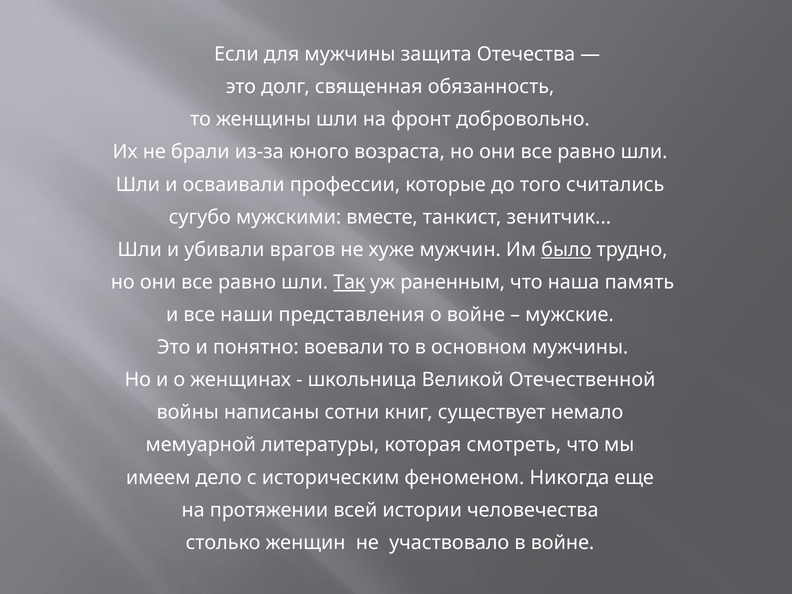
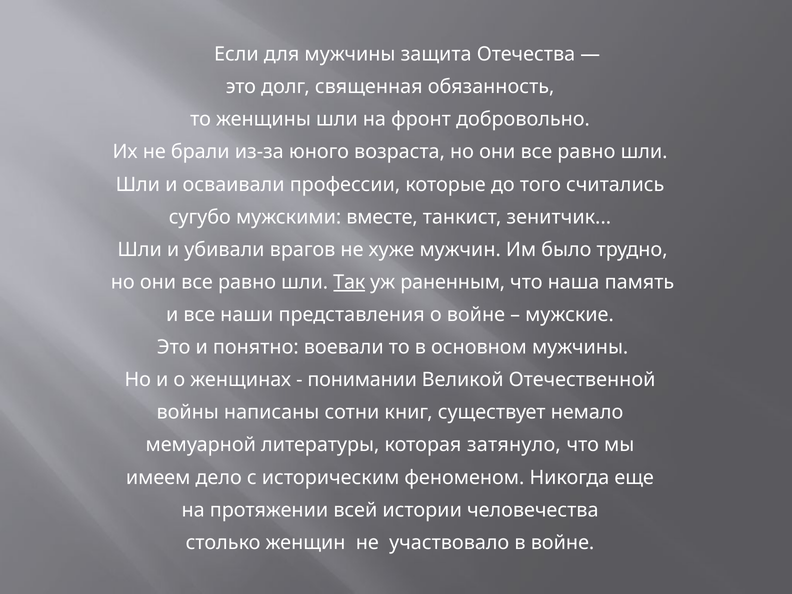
было underline: present -> none (566, 250)
школьница: школьница -> понимании (362, 380)
смотреть: смотреть -> затянуло (514, 445)
